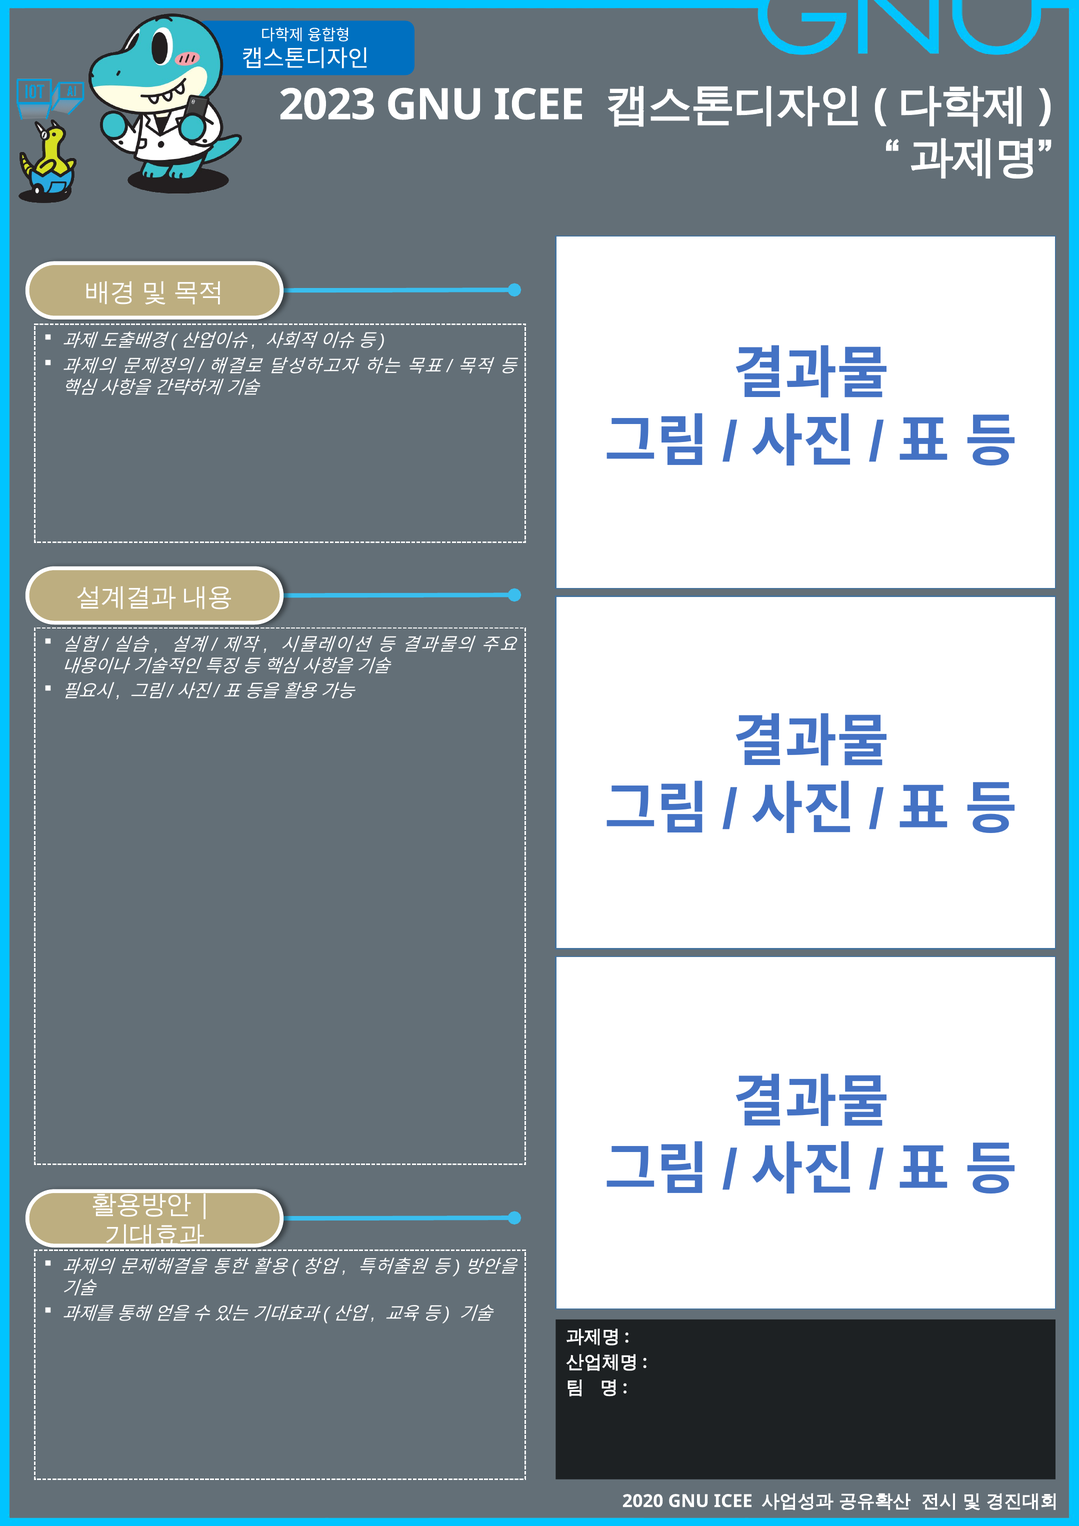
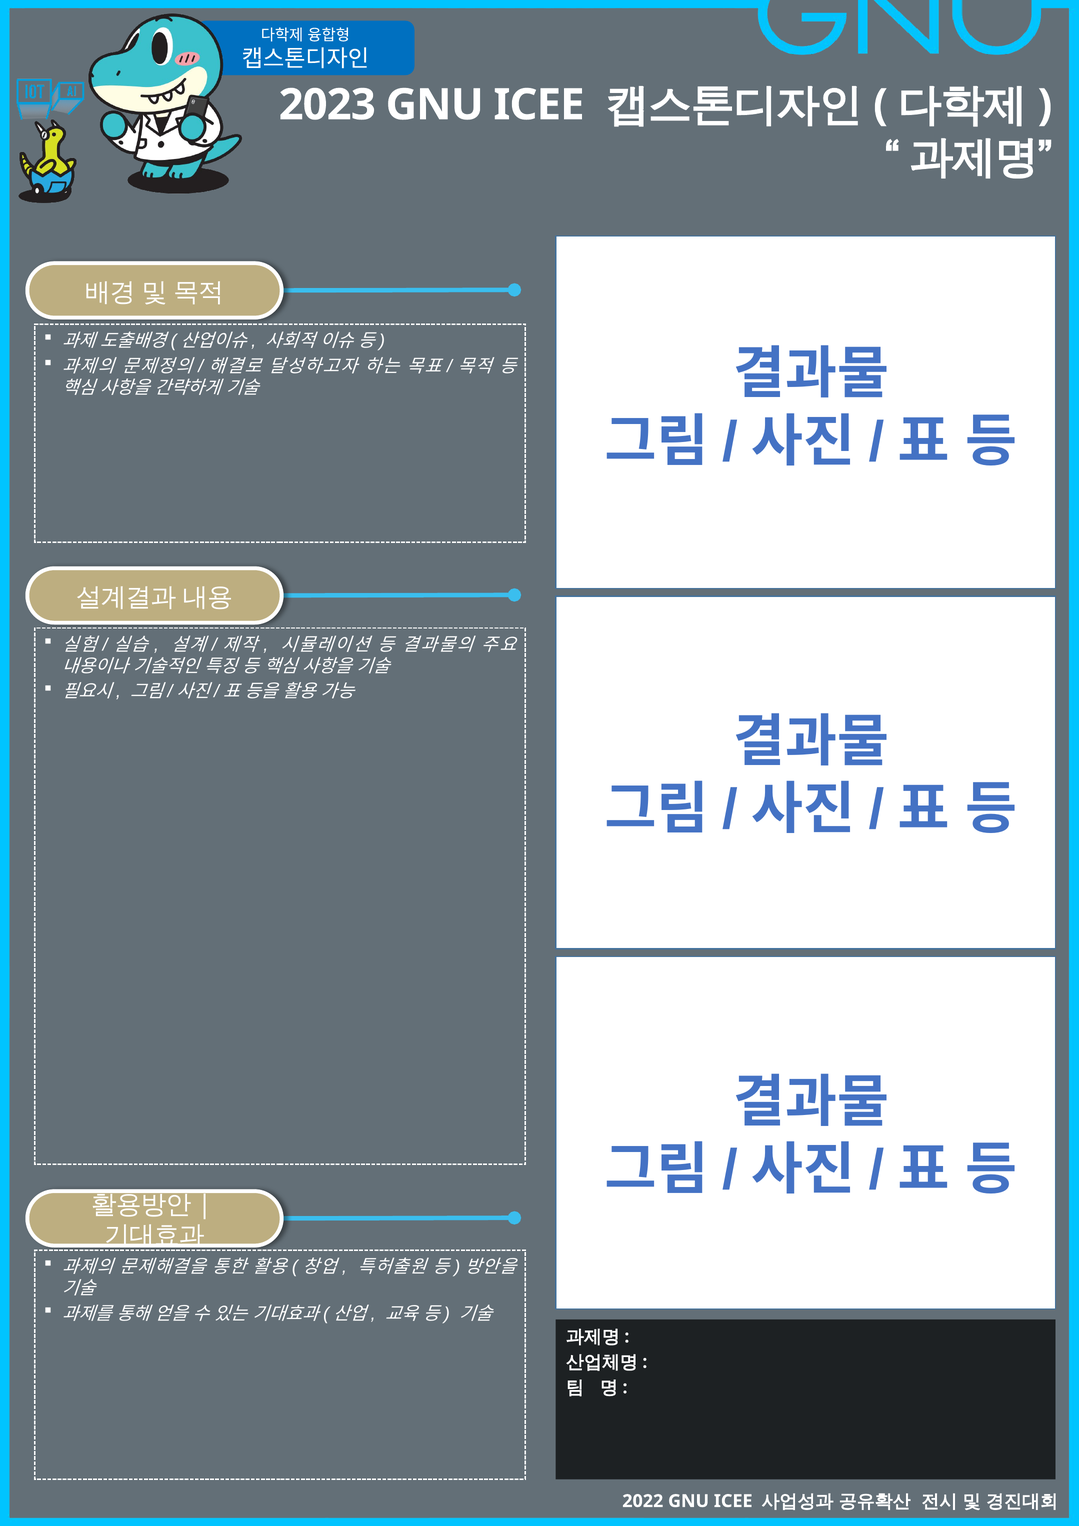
2020: 2020 -> 2022 (643, 1501)
